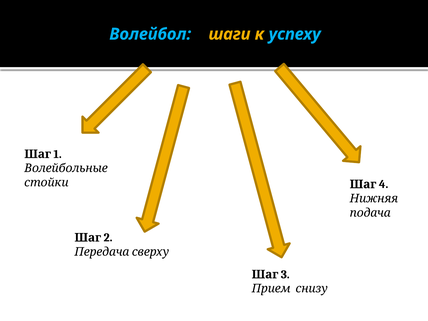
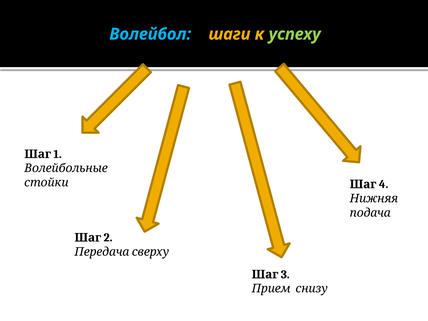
успеху colour: light blue -> light green (295, 34)
